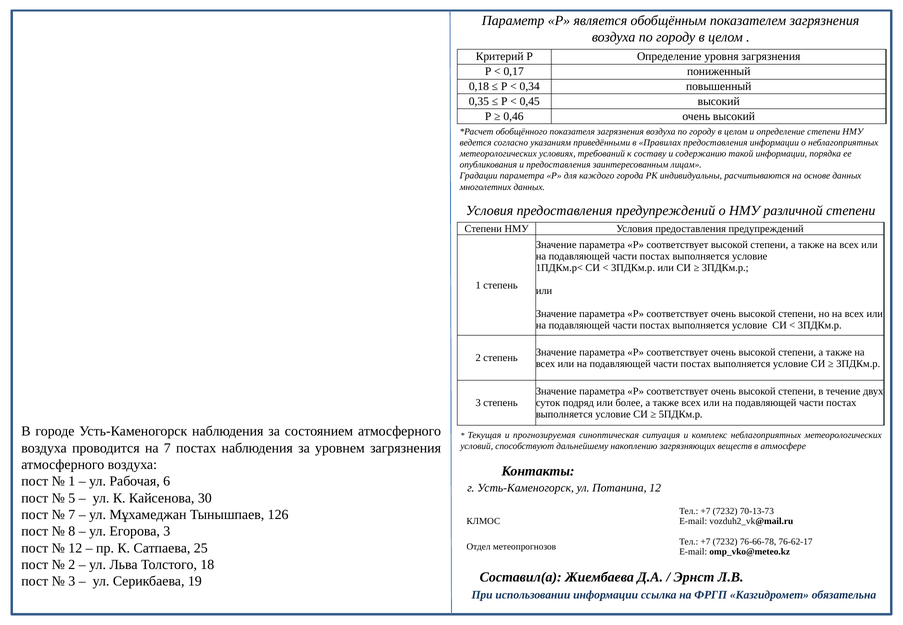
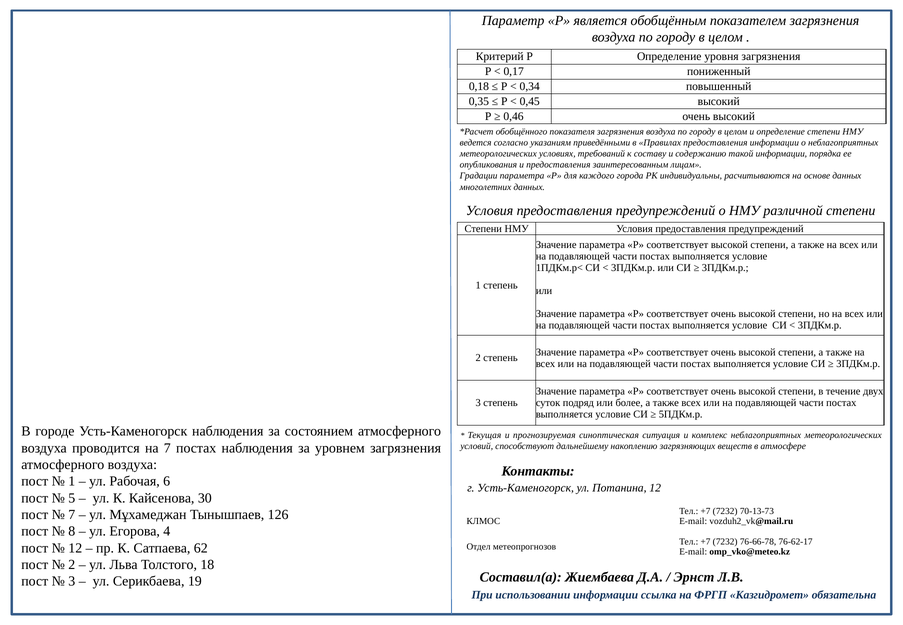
Егорова 3: 3 -> 4 (167, 532)
25: 25 -> 62 (201, 548)
